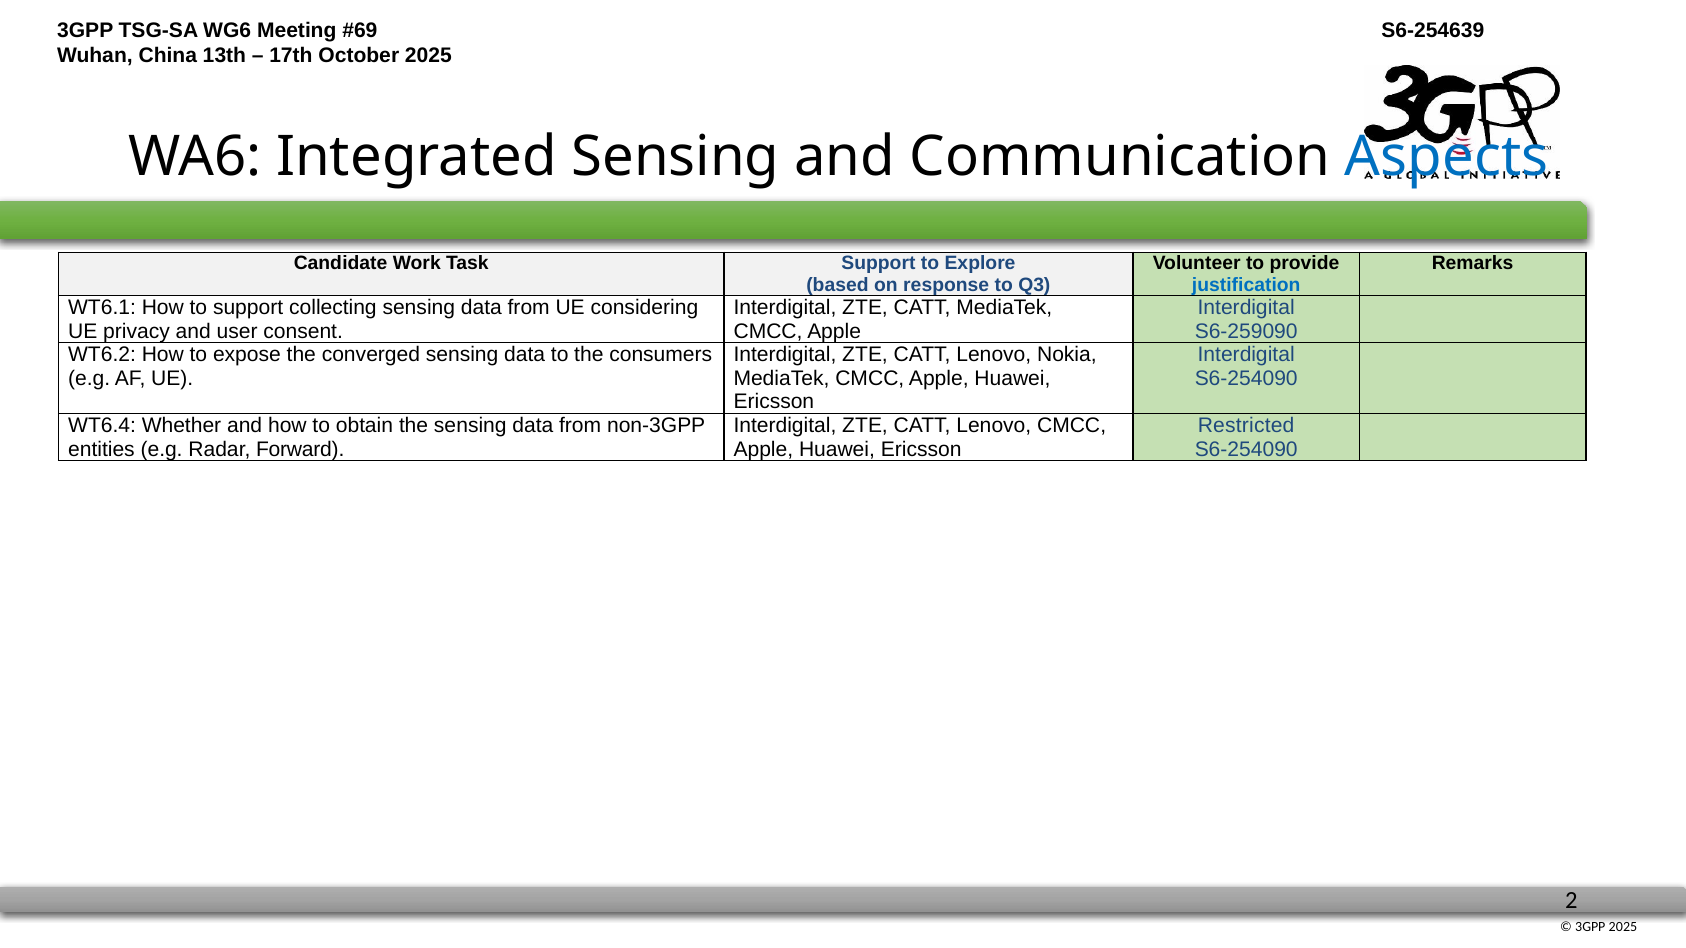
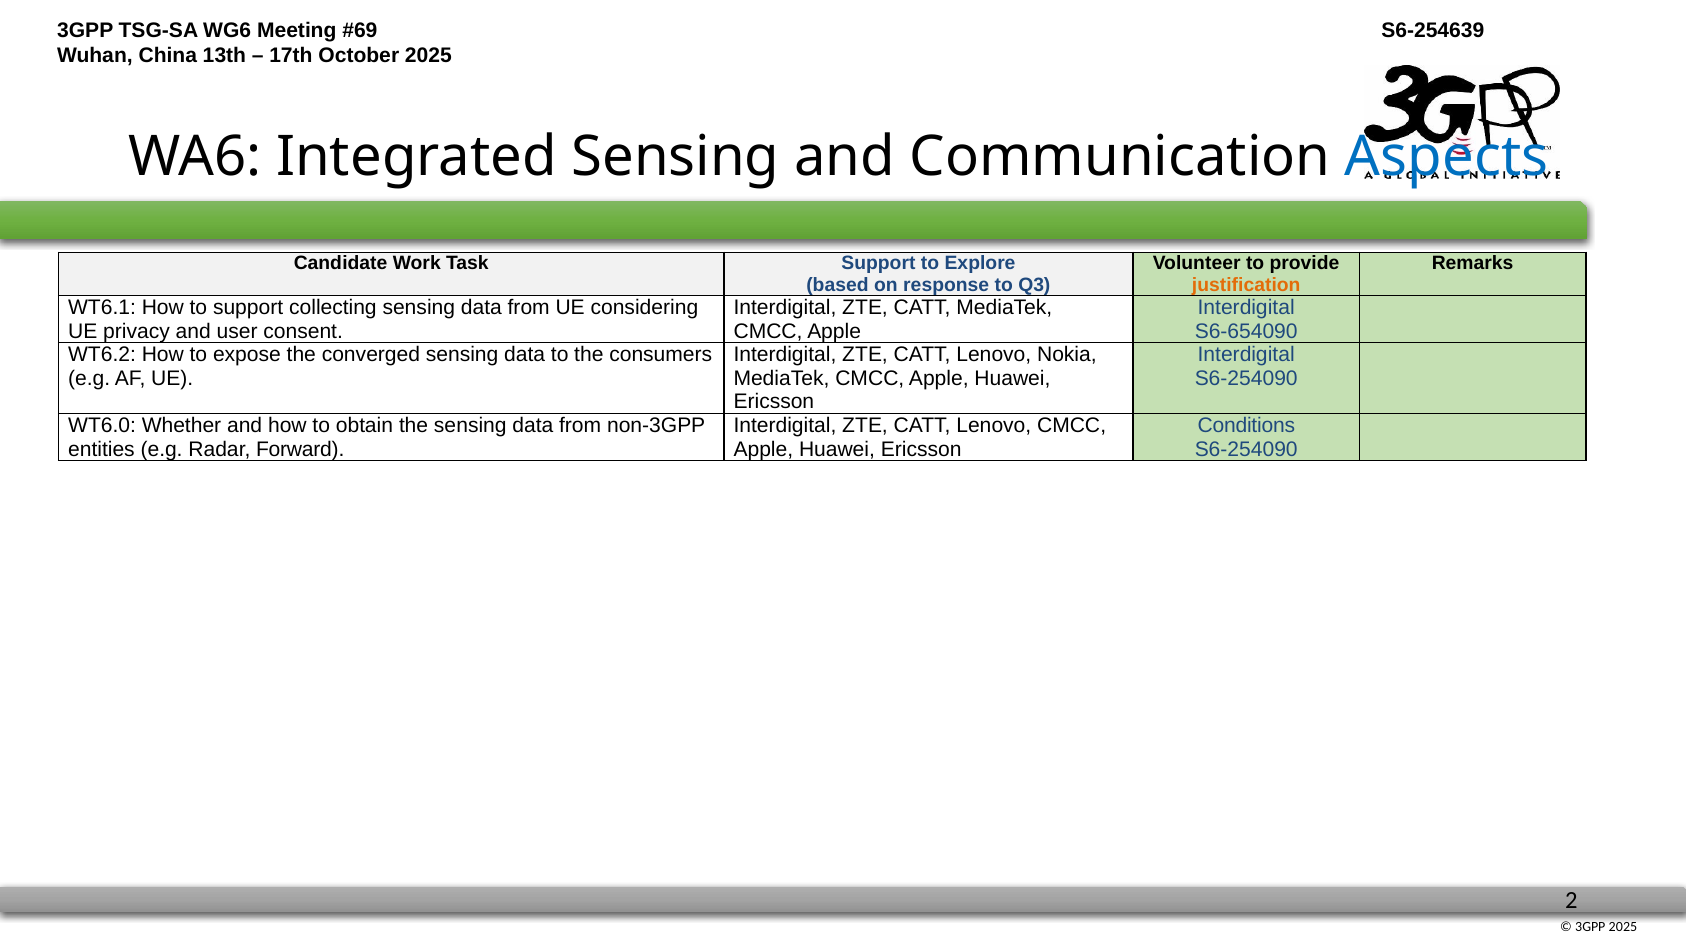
justification colour: blue -> orange (1246, 285)
S6-259090: S6-259090 -> S6-654090 (1246, 331)
WT6.4: WT6.4 -> WT6.0 (102, 426)
Restricted: Restricted -> Conditions (1246, 426)
